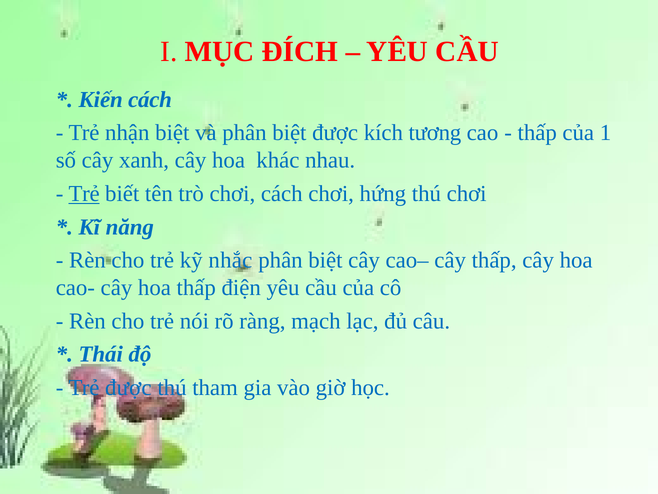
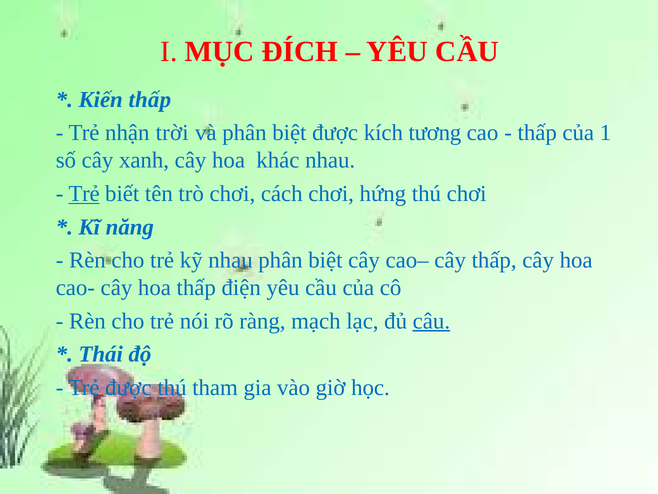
Kiến cách: cách -> thấp (150, 100)
nhận biệt: biệt -> trời (172, 133)
kỹ nhắc: nhắc -> nhau (231, 260)
câu underline: none -> present (431, 321)
